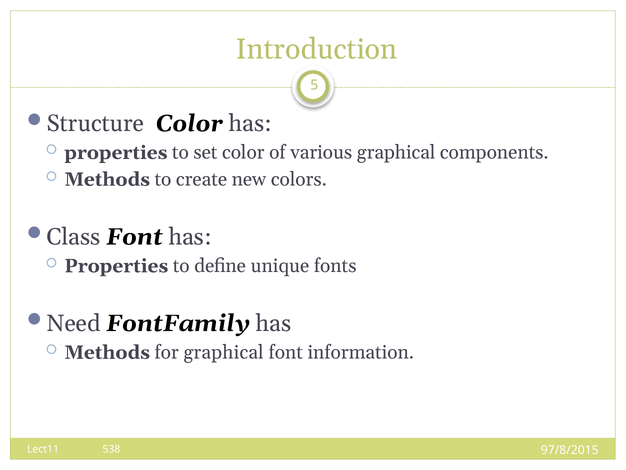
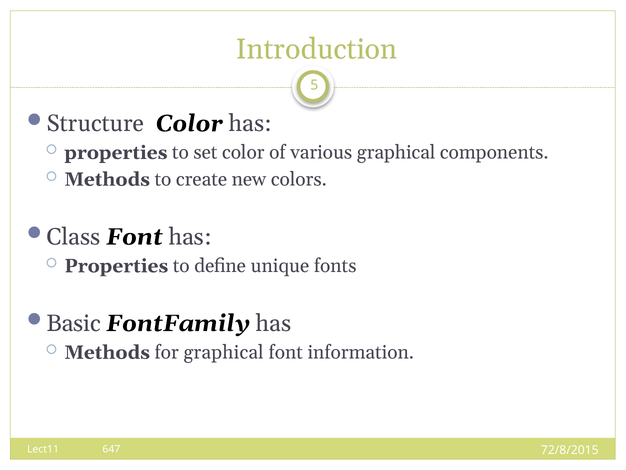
Need: Need -> Basic (74, 323)
538: 538 -> 647 (111, 449)
97/8/2015: 97/8/2015 -> 72/8/2015 (570, 450)
